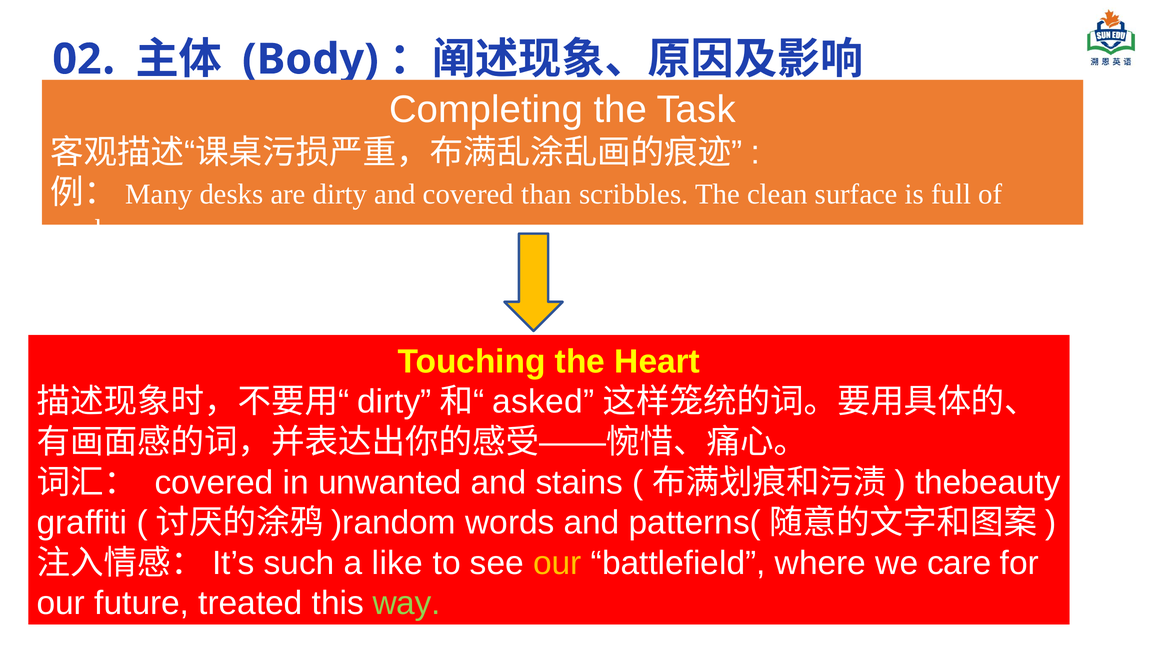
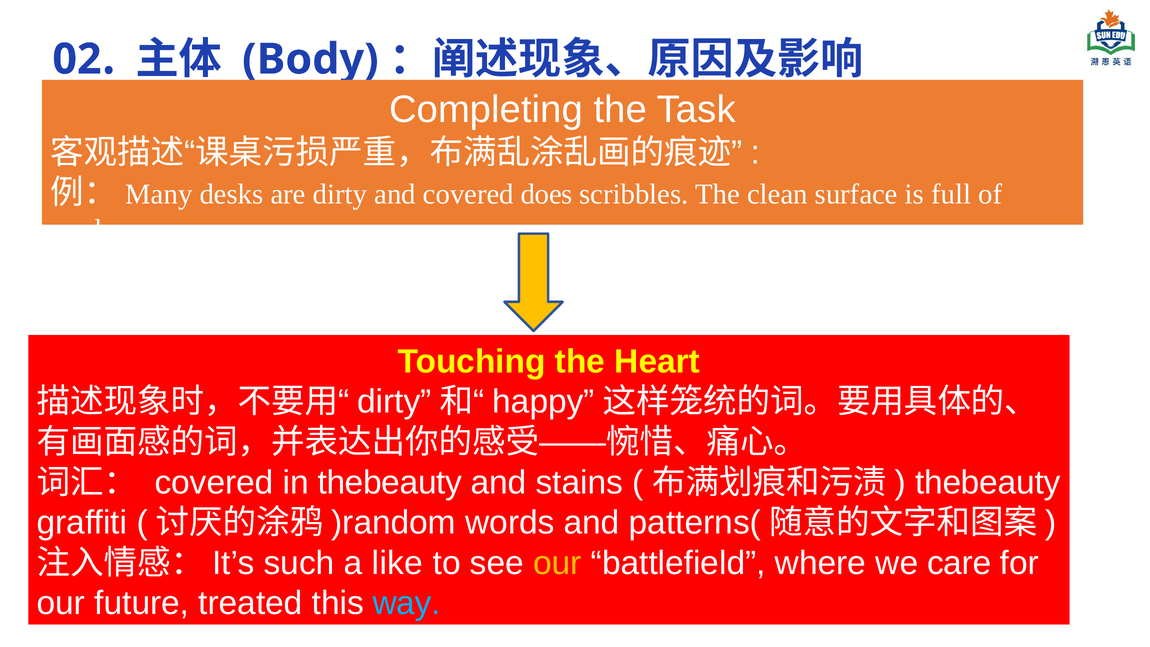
than: than -> does (547, 194)
asked: asked -> happy (543, 402)
in unwanted: unwanted -> thebeauty (390, 482)
way colour: light green -> light blue (407, 603)
